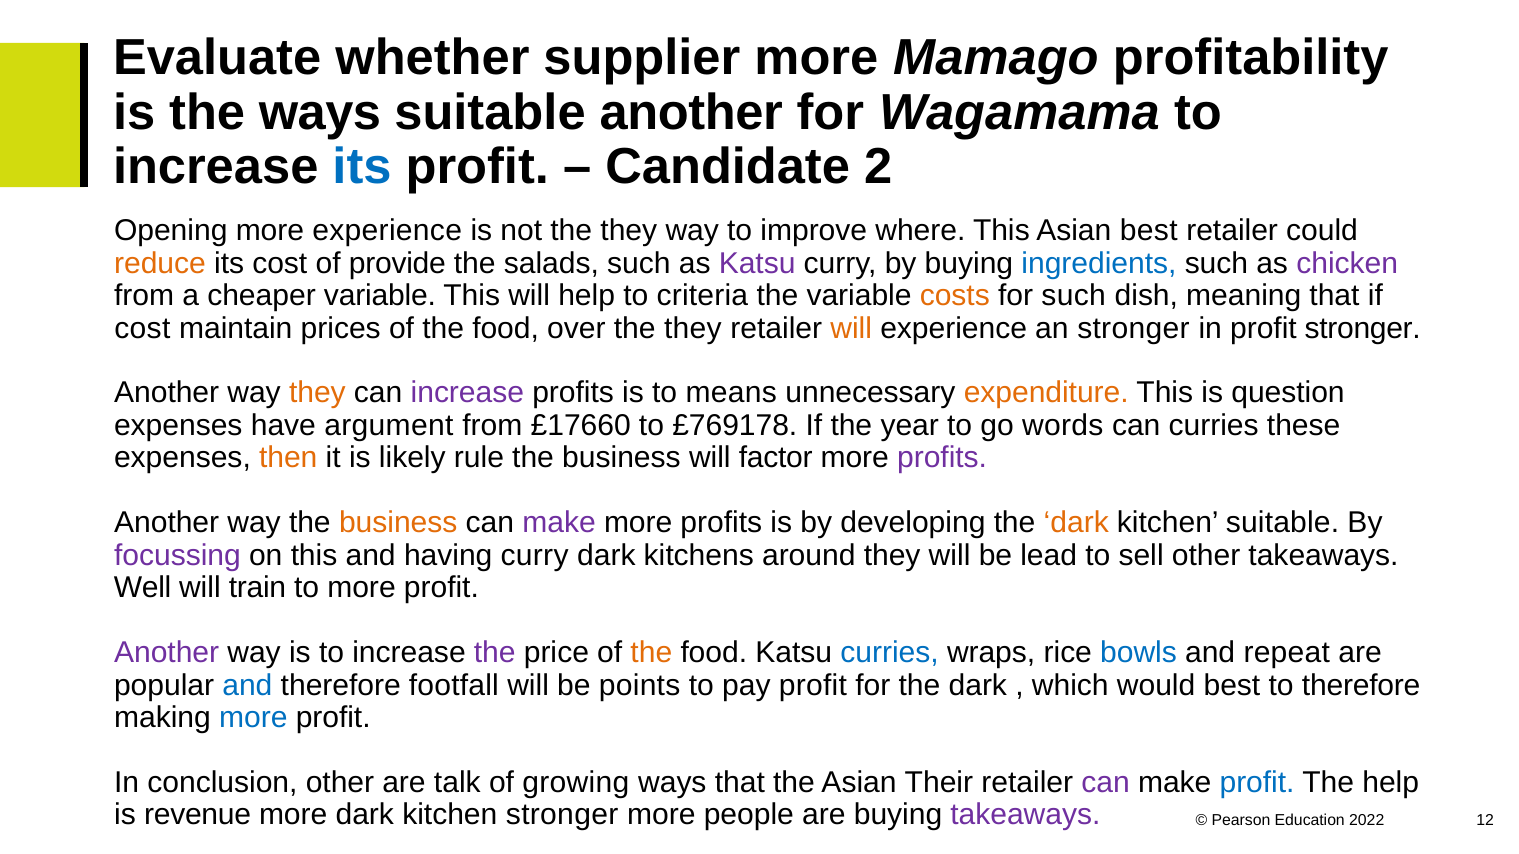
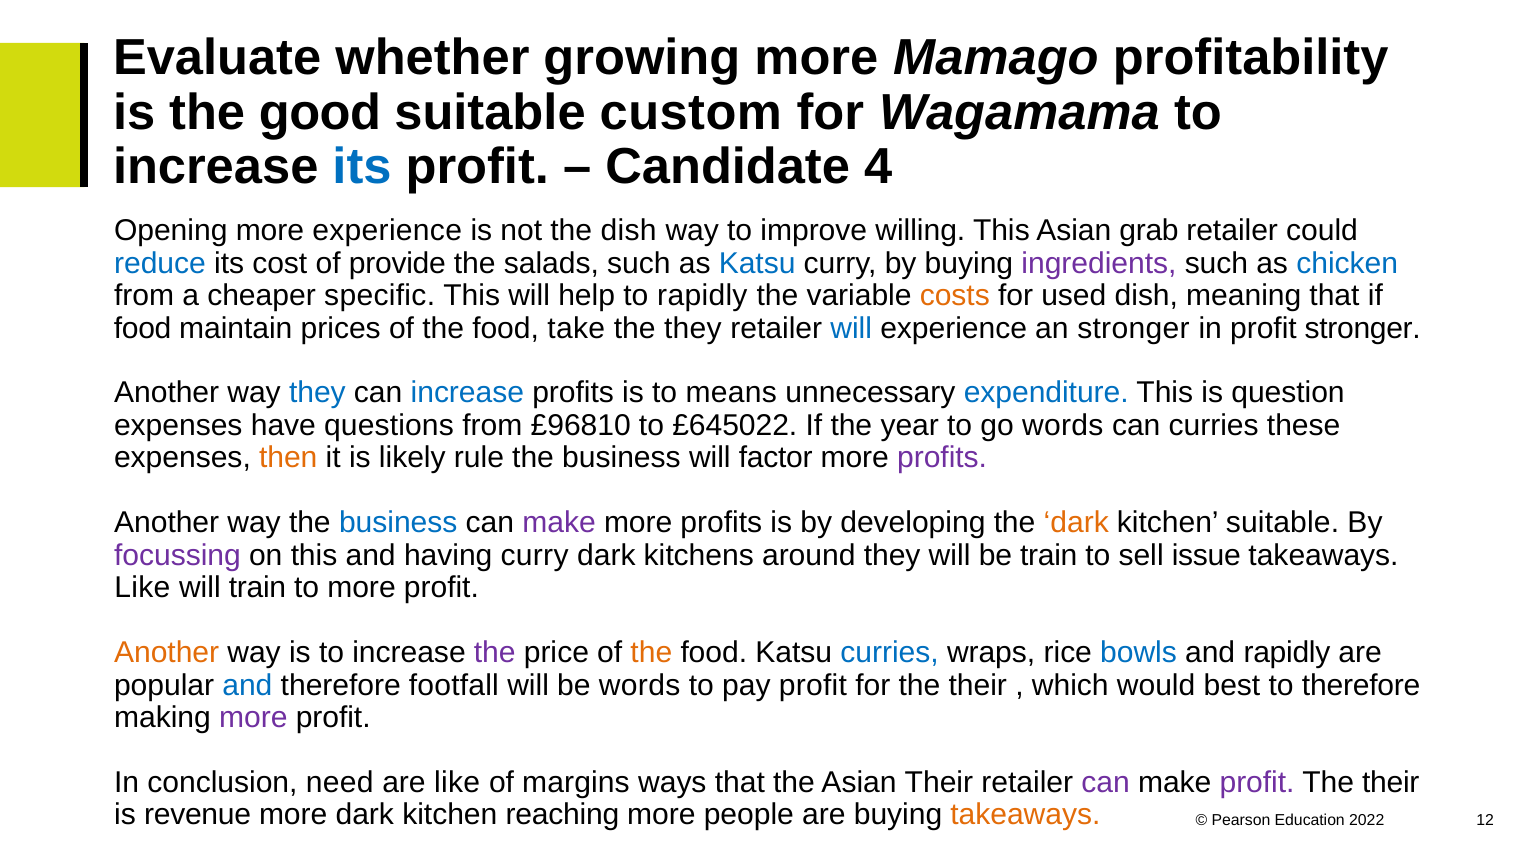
supplier: supplier -> growing (642, 58)
the ways: ways -> good (320, 112)
suitable another: another -> custom (691, 112)
2: 2 -> 4 (878, 167)
not the they: they -> dish (629, 231)
where: where -> willing (920, 231)
Asian best: best -> grab (1149, 231)
reduce colour: orange -> blue (160, 263)
Katsu colour: purple -> blue (757, 263)
ingredients colour: blue -> purple (1099, 263)
chicken colour: purple -> blue (1347, 263)
cheaper variable: variable -> specific (380, 296)
to criteria: criteria -> rapidly (702, 296)
for such: such -> used (1074, 296)
cost: cost -> food (143, 328)
over: over -> take (576, 328)
will colour: orange -> blue (851, 328)
they colour: orange -> blue (317, 393)
increase colour: purple -> blue (467, 393)
expenditure colour: orange -> blue (1046, 393)
argument: argument -> questions (389, 426)
£17660: £17660 -> £96810 (581, 426)
£769178: £769178 -> £645022 (735, 426)
business colour: orange -> blue (398, 523)
be lead: lead -> train (1049, 556)
sell other: other -> issue (1206, 556)
Well: Well -> Like (142, 588)
Another colour: purple -> orange (167, 653)
and repeat: repeat -> rapidly (1287, 653)
be points: points -> words (640, 685)
for the dark: dark -> their (978, 685)
more colour: blue -> purple (253, 718)
conclusion other: other -> need (340, 783)
are talk: talk -> like (457, 783)
growing: growing -> margins (576, 783)
profit colour: blue -> purple (1257, 783)
help: help -> their (1391, 783)
kitchen stronger: stronger -> reaching (562, 815)
takeaways colour: purple -> orange (1025, 815)
